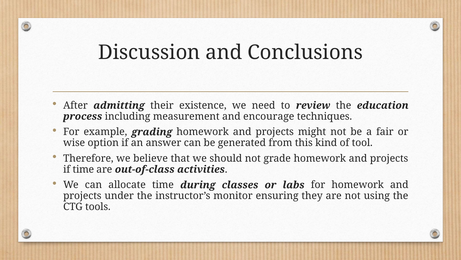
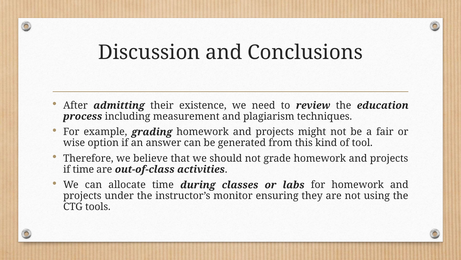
encourage: encourage -> plagiarism (269, 116)
